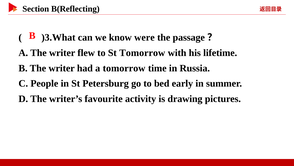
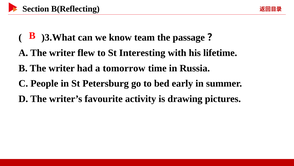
were: were -> team (145, 37)
St Tomorrow: Tomorrow -> Interesting (142, 53)
